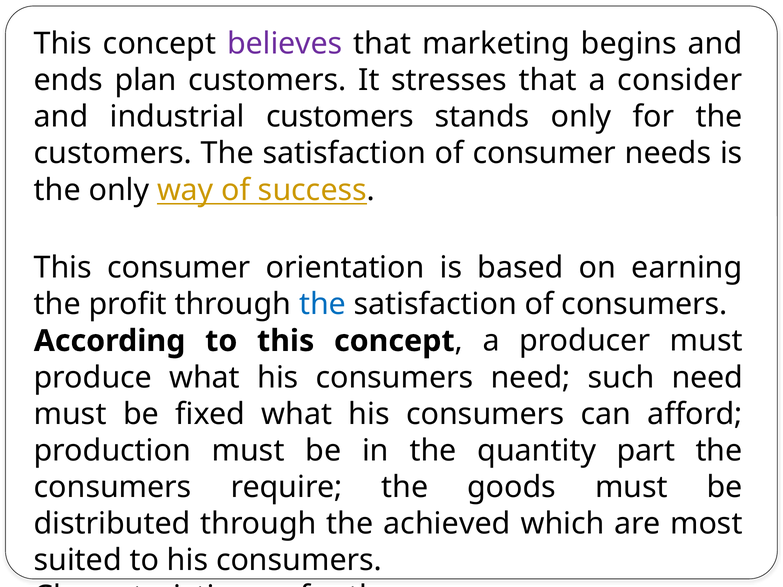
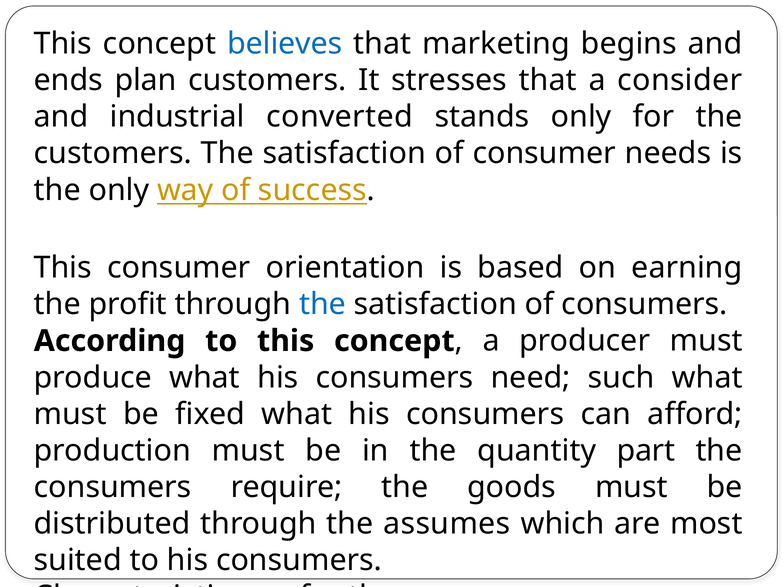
believes colour: purple -> blue (285, 44)
industrial customers: customers -> converted (340, 117)
such need: need -> what (707, 378)
achieved: achieved -> assumes (447, 524)
